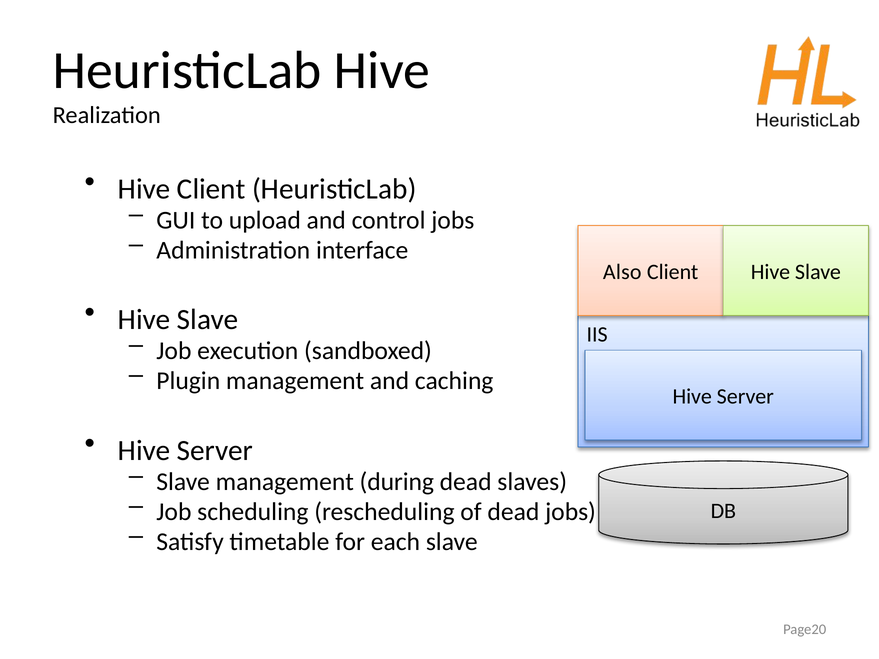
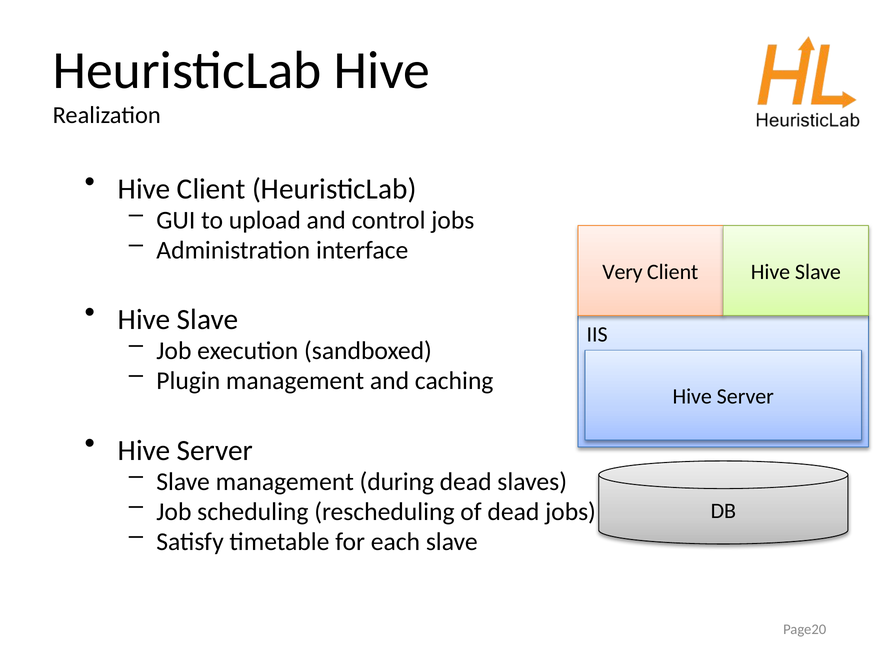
Also: Also -> Very (622, 272)
